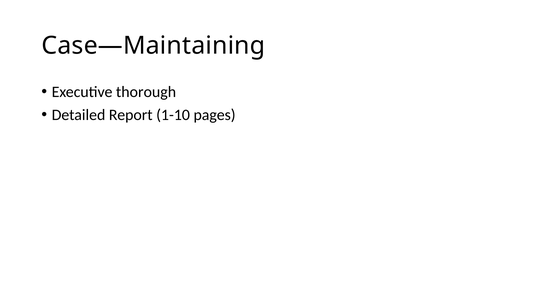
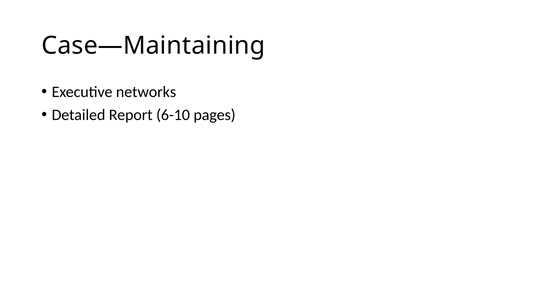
thorough: thorough -> networks (146, 92)
1-10: 1-10 -> 6-10 (173, 115)
